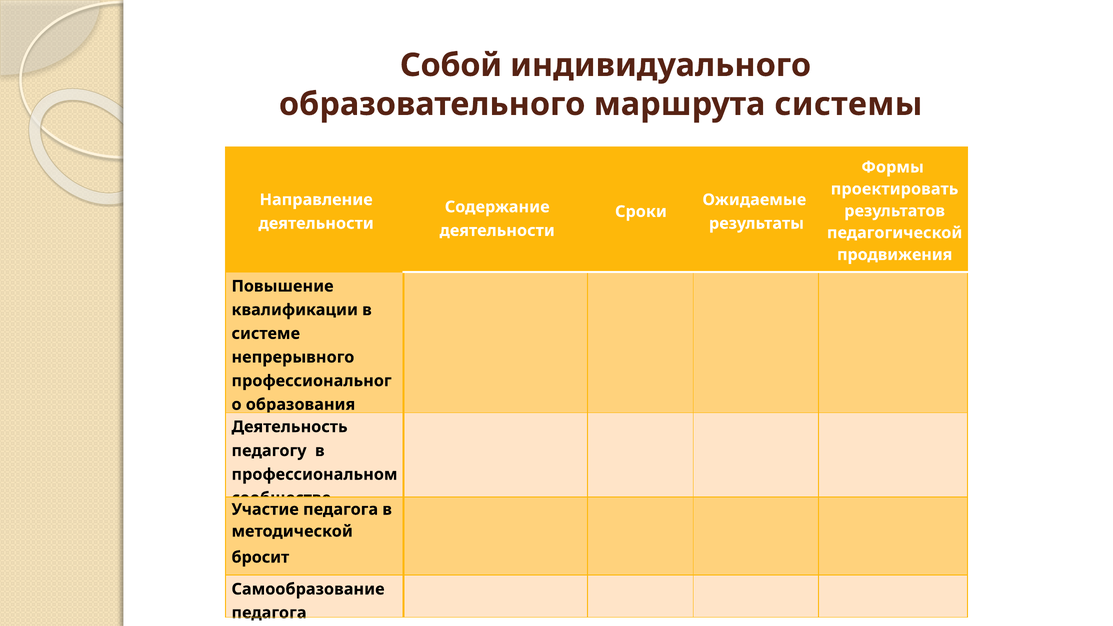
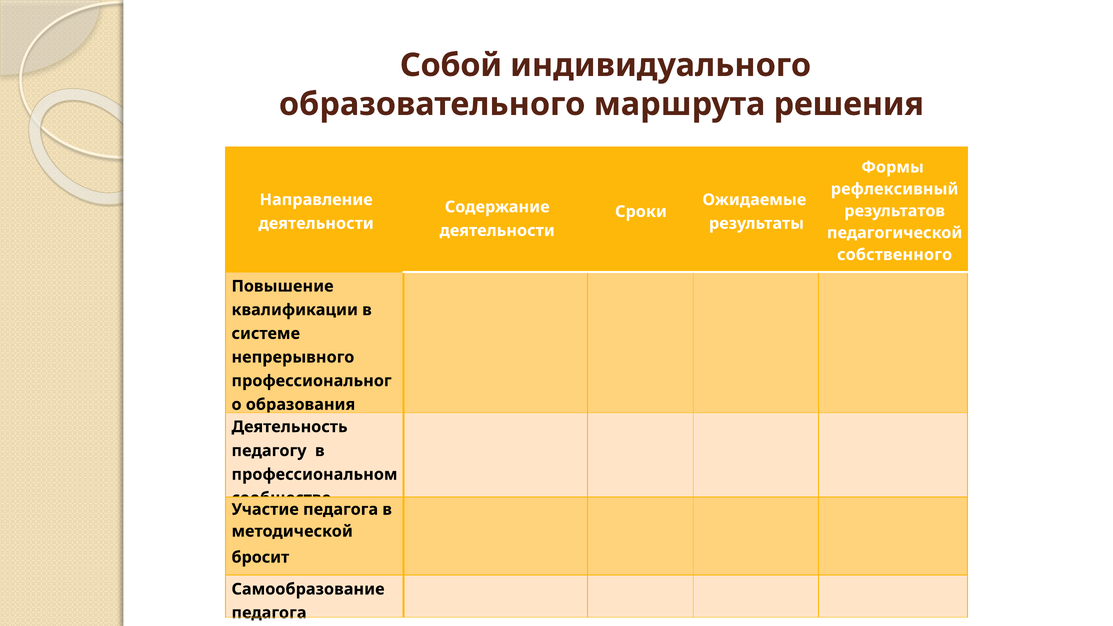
системы: системы -> решения (849, 104)
проектировать: проектировать -> рефлексивный (895, 189)
продвижения: продвижения -> собственного (895, 255)
